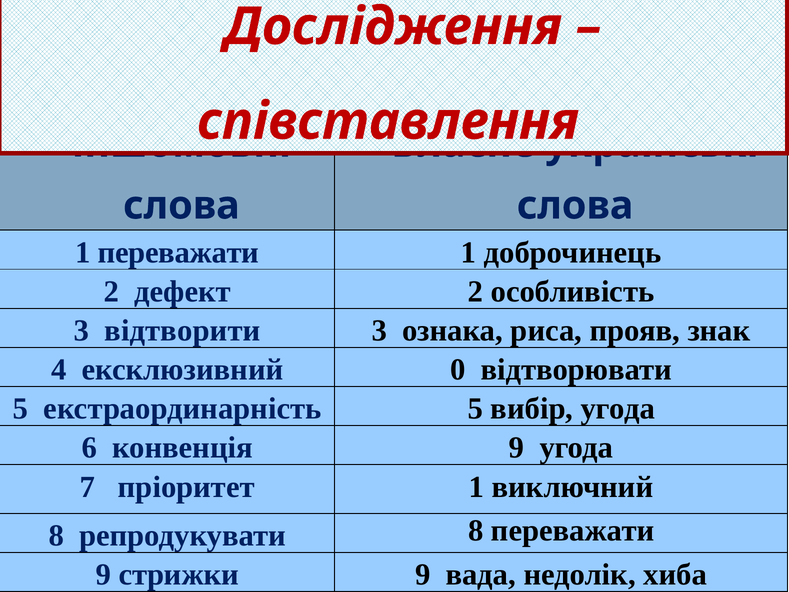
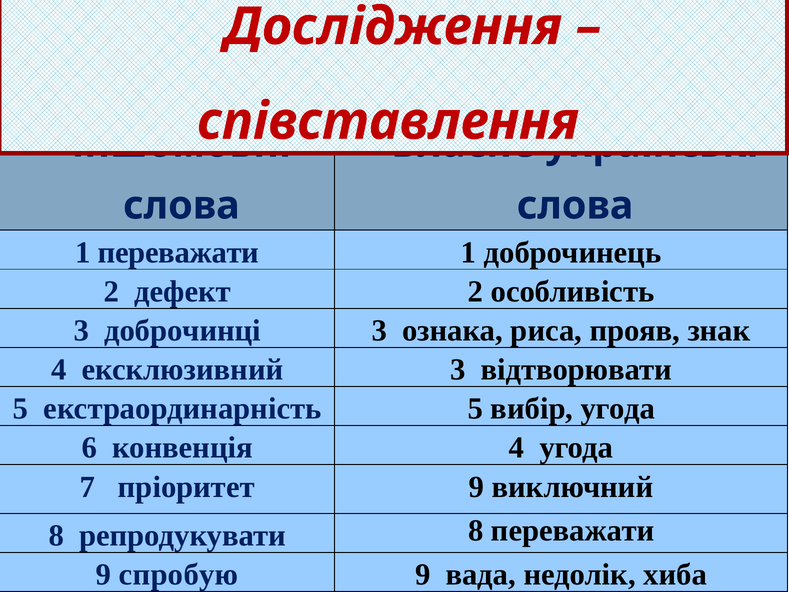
відтворити: відтворити -> доброчинці (183, 330)
ексклюзивний 0: 0 -> 3 (458, 370)
конвенція 9: 9 -> 4 (517, 448)
пріоритет 1: 1 -> 9 (477, 487)
стрижки: стрижки -> спробую (179, 575)
